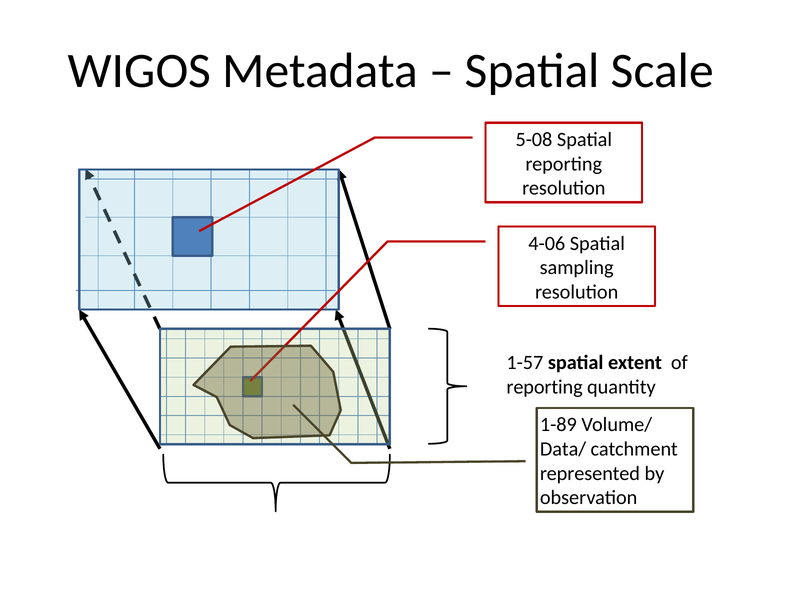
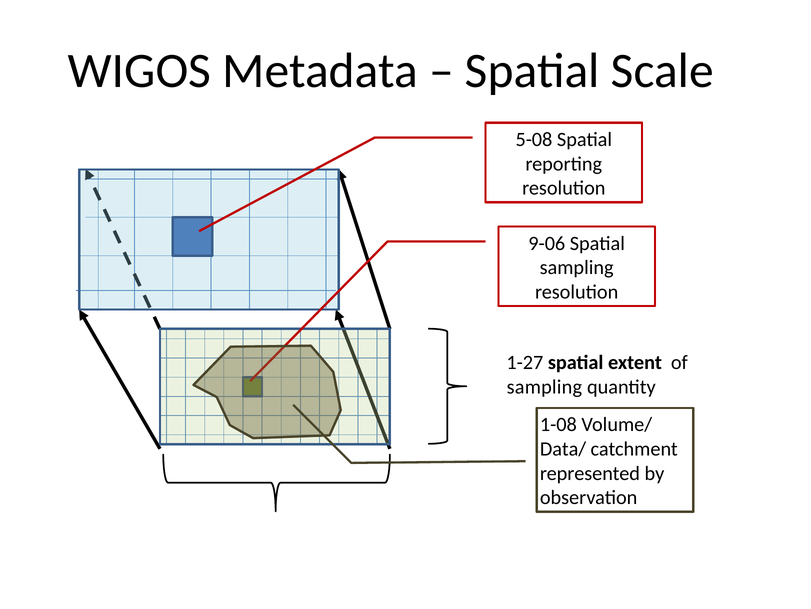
4-06: 4-06 -> 9-06 (547, 243)
1-57: 1-57 -> 1-27 (525, 362)
reporting: reporting -> sampling (544, 387)
1-89: 1-89 -> 1-08 (558, 424)
